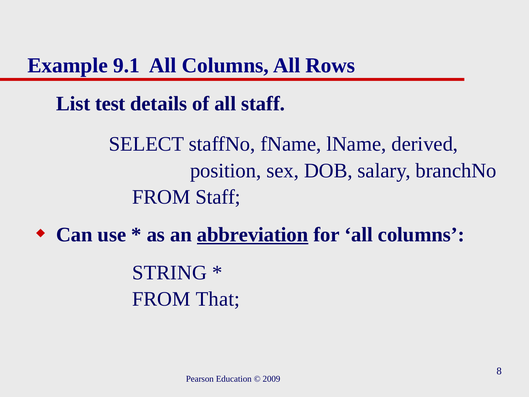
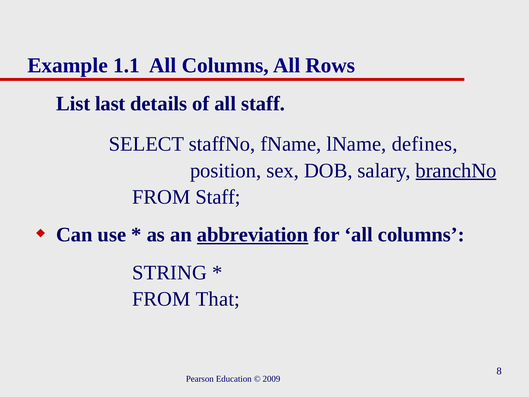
9.1: 9.1 -> 1.1 (126, 65)
test: test -> last (110, 104)
derived: derived -> defines (425, 144)
branchNo underline: none -> present (456, 170)
